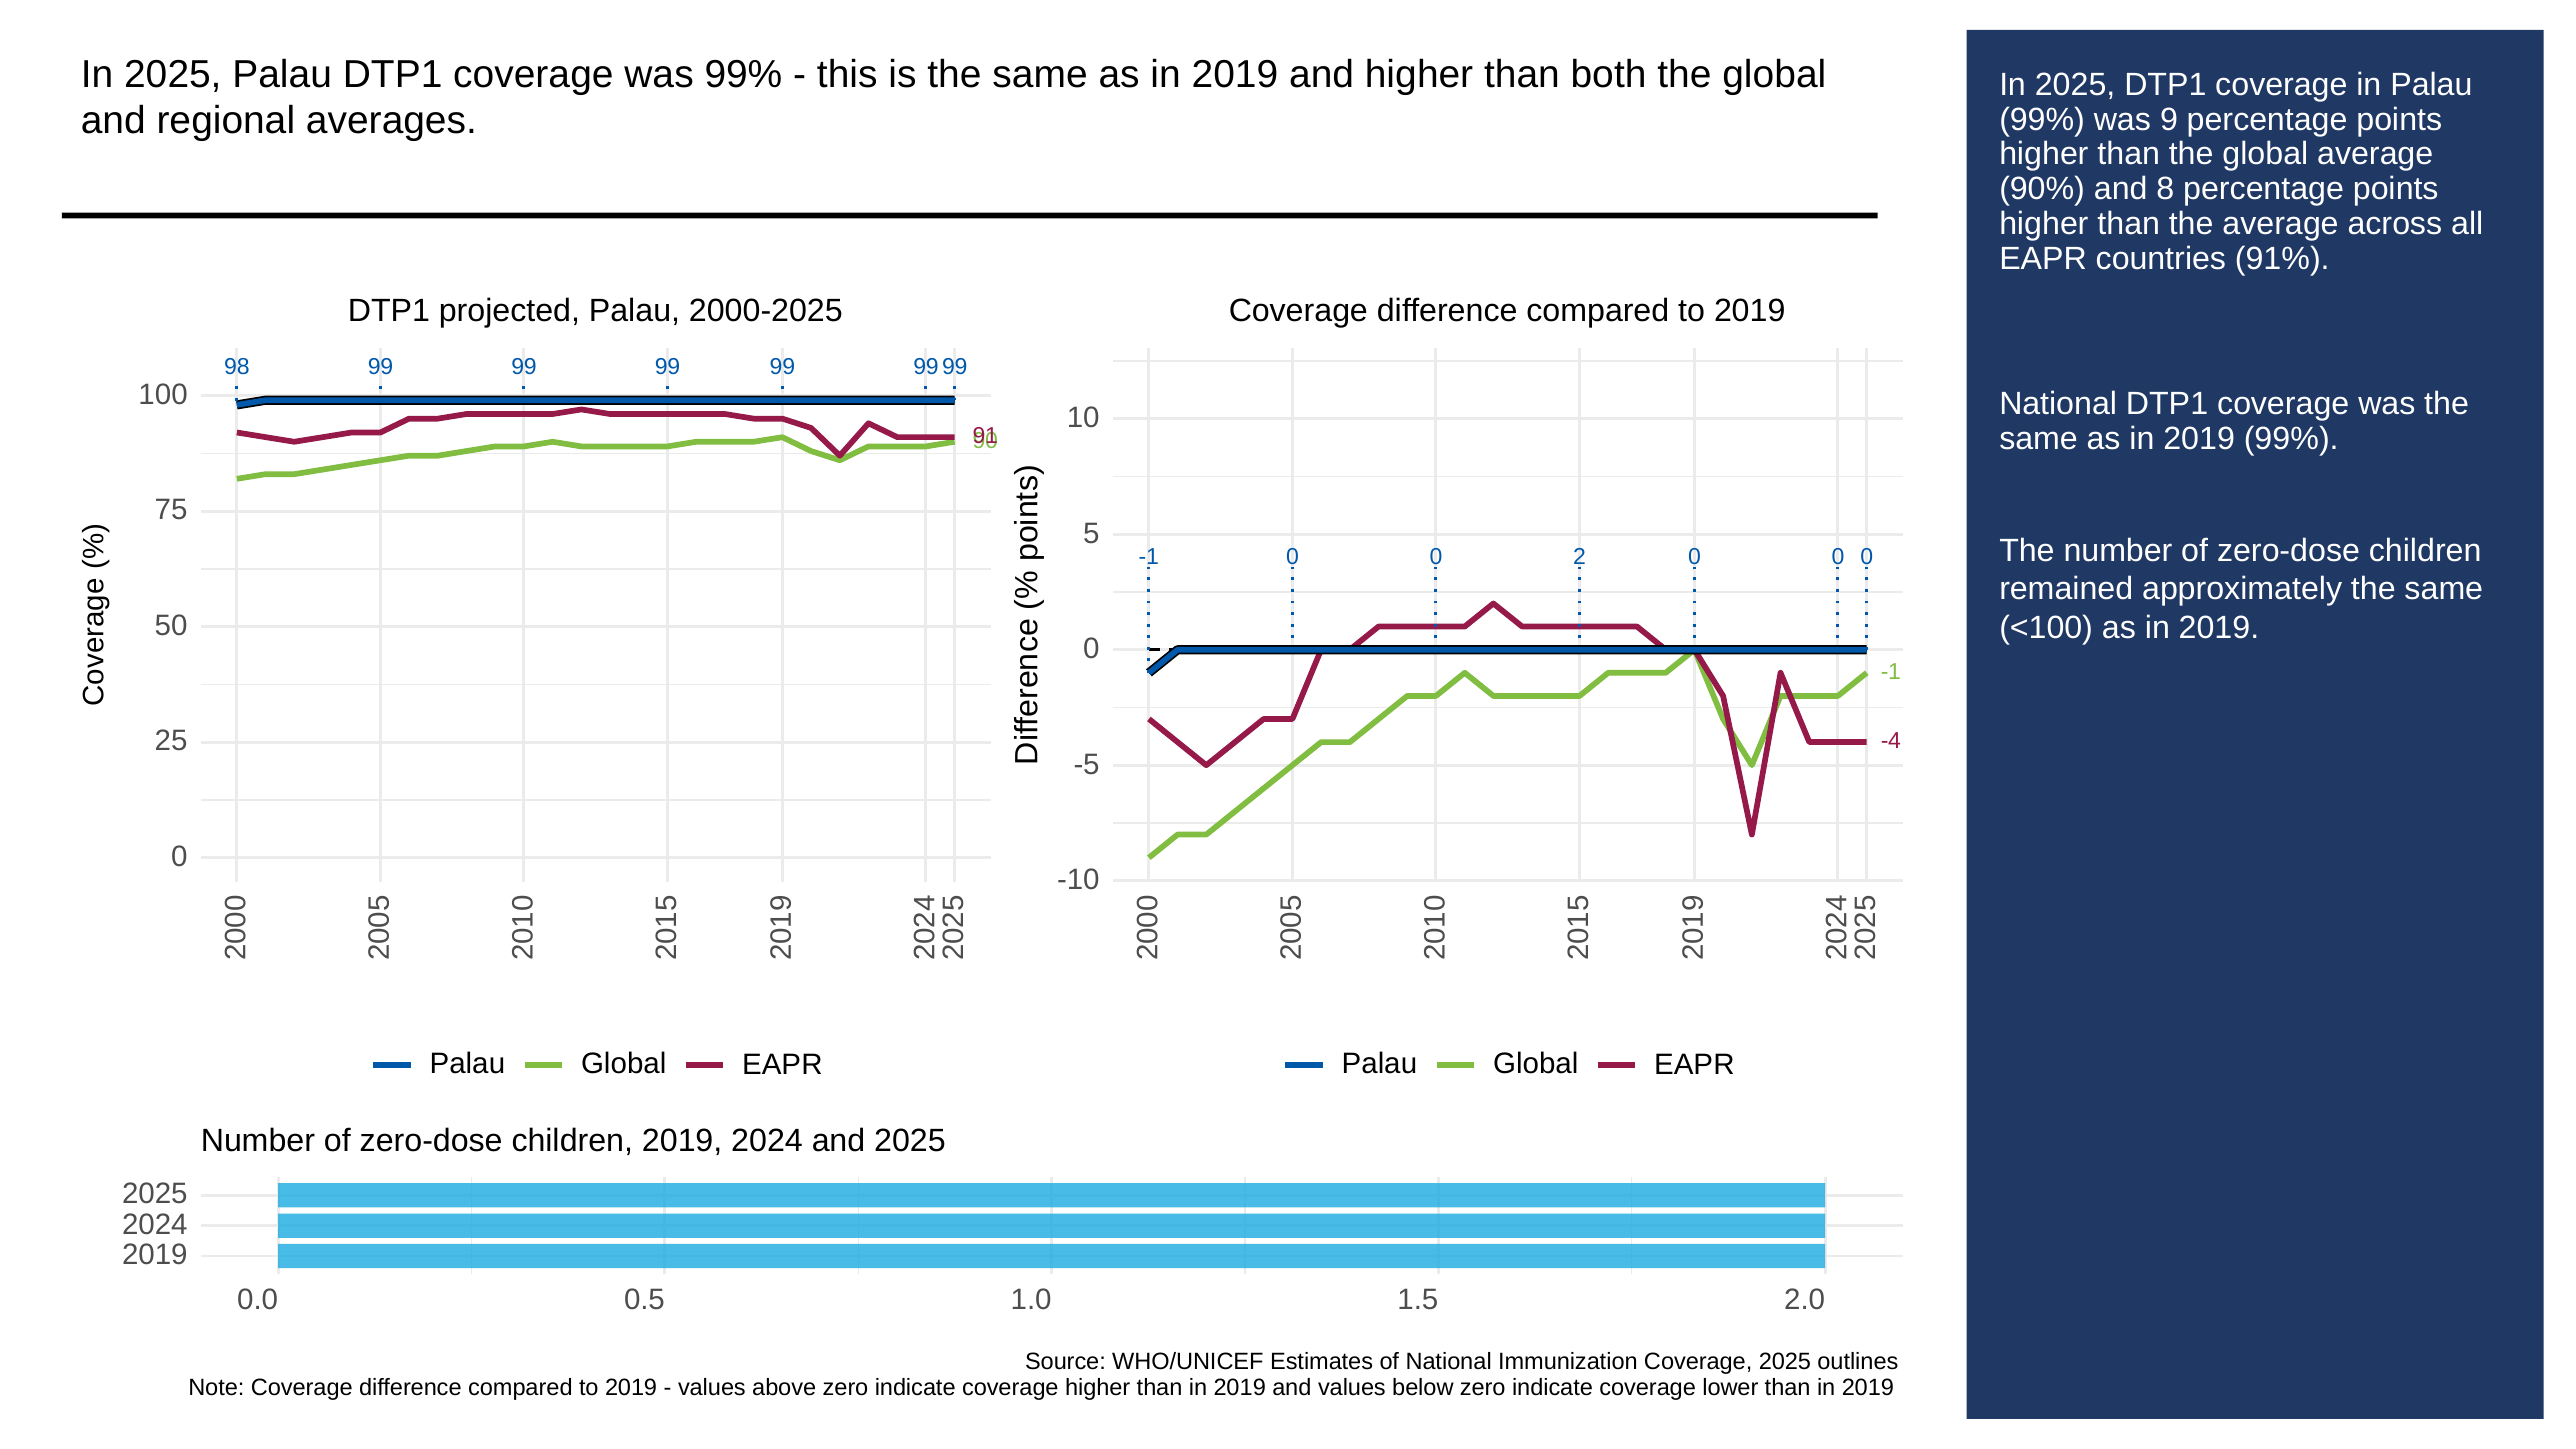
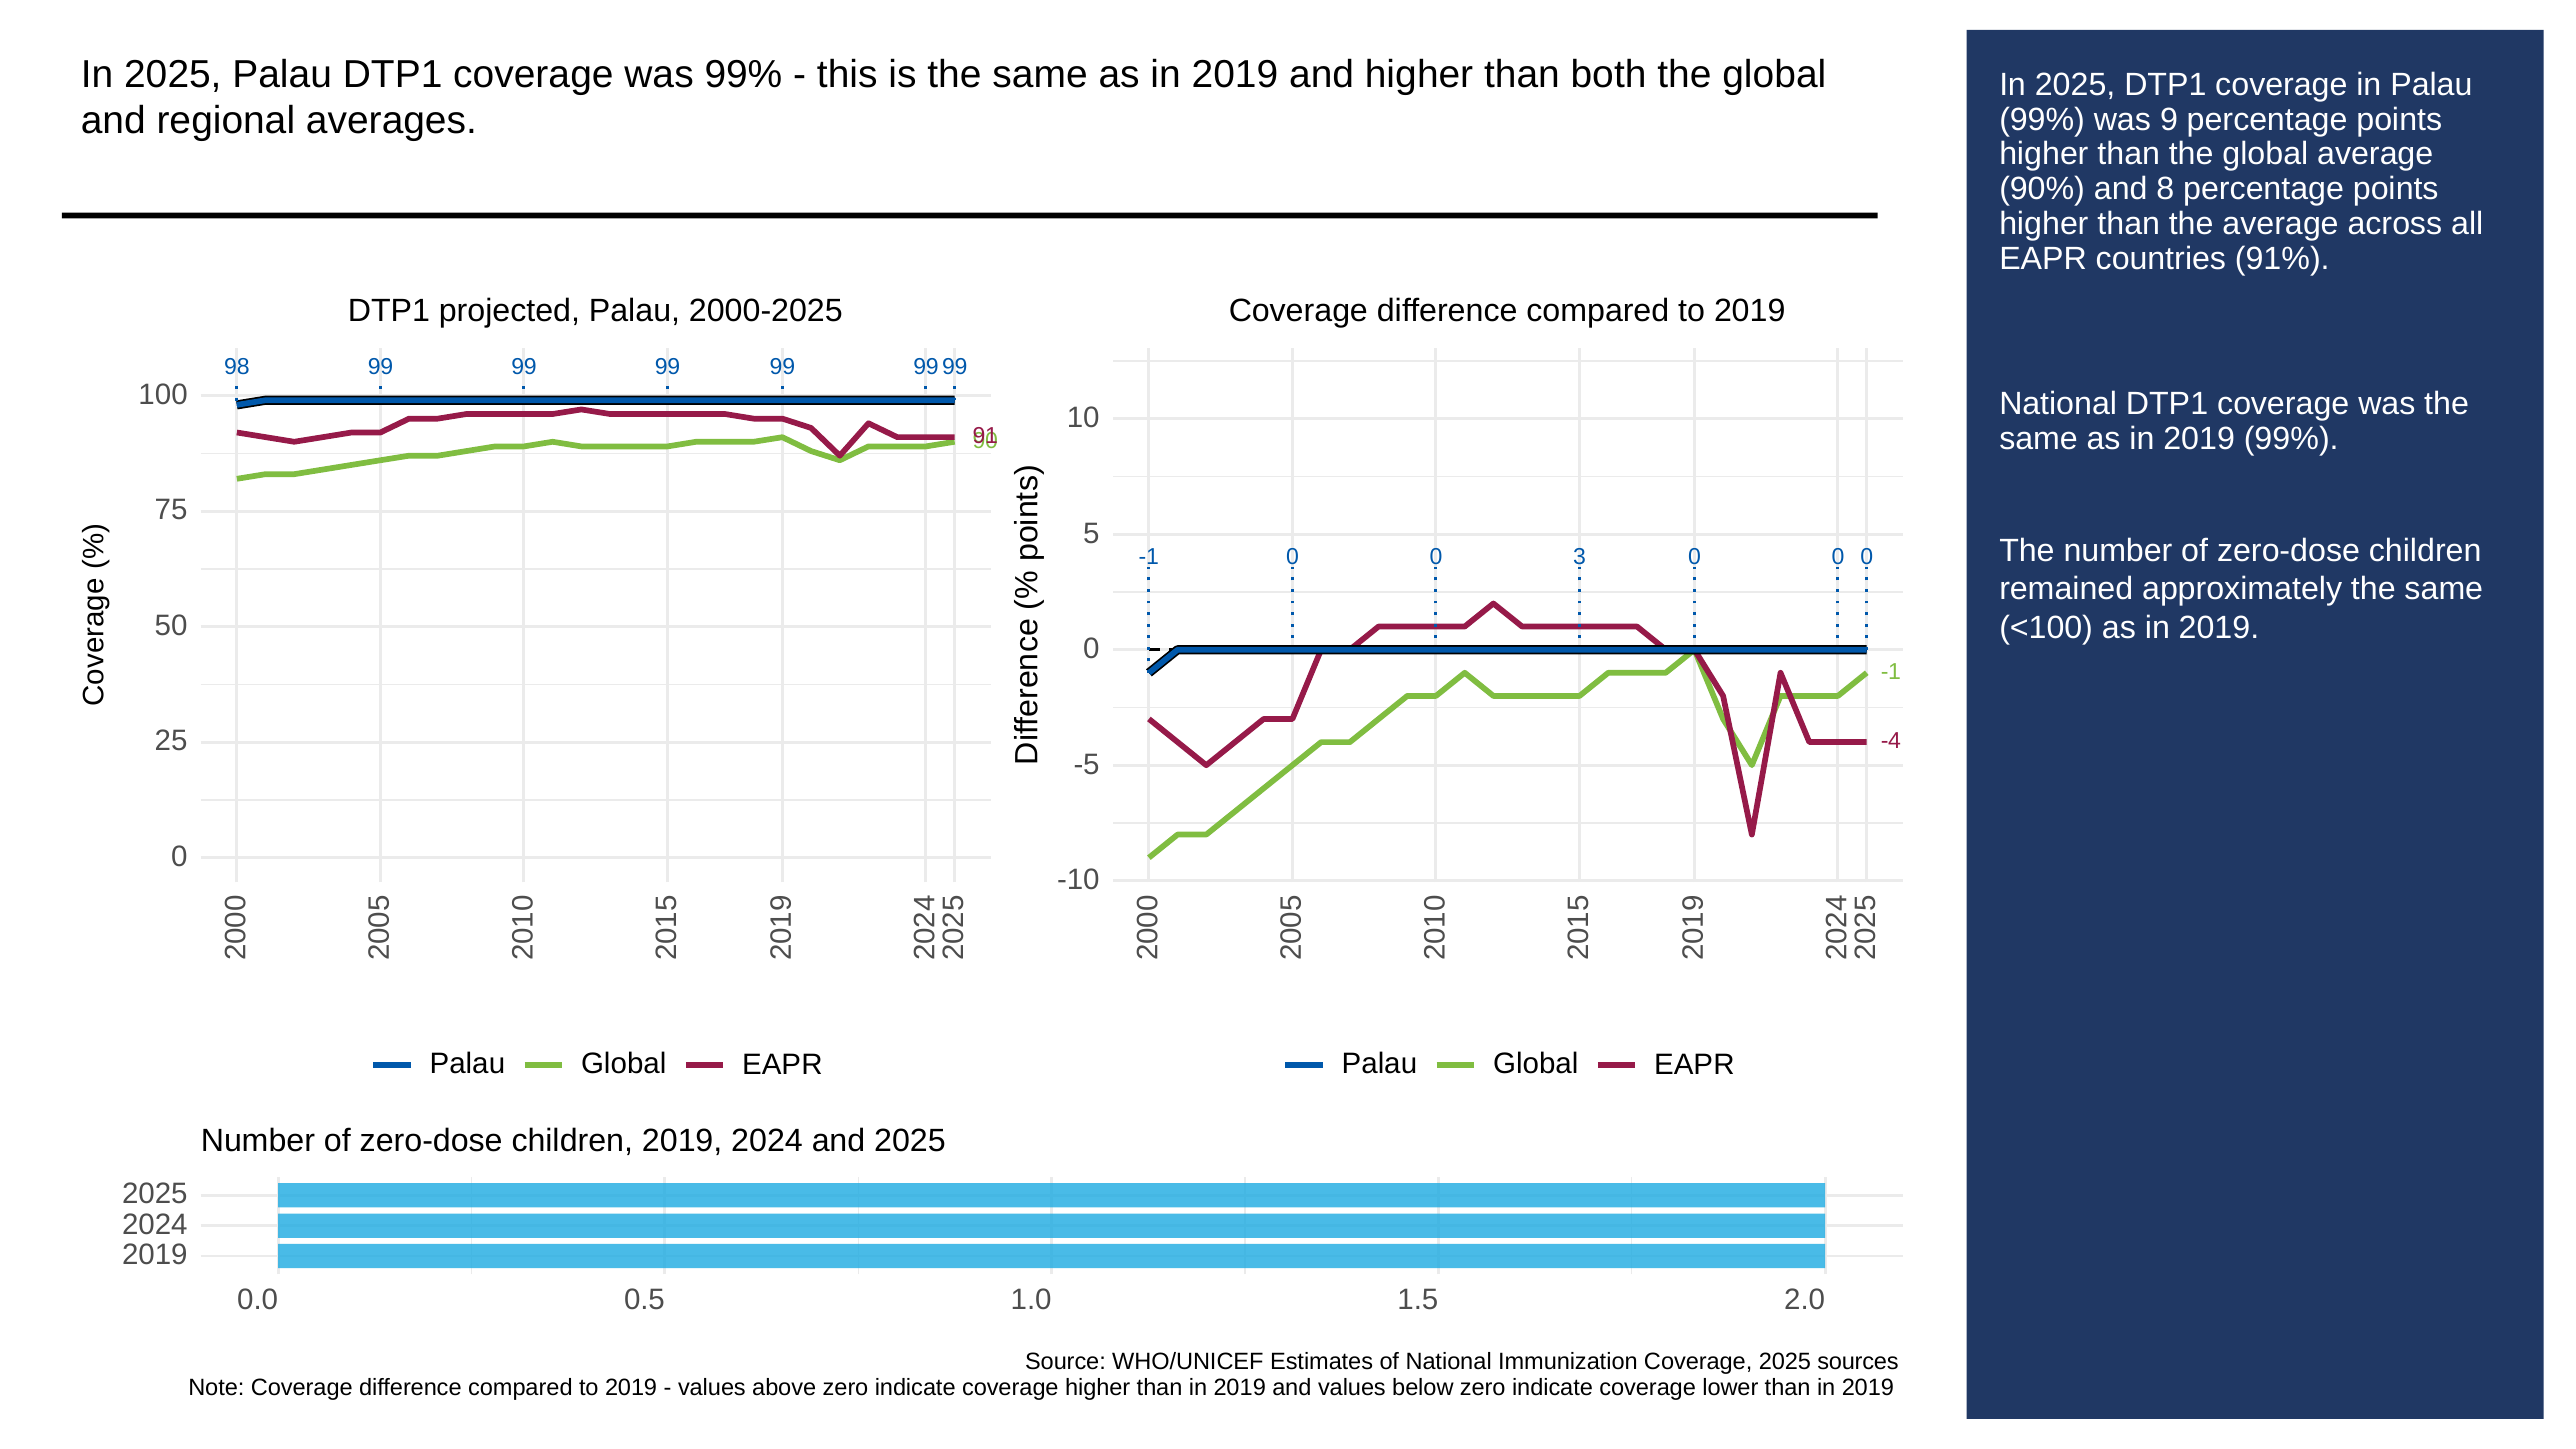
-1 0 0 2: 2 -> 3 (1580, 556)
outlines: outlines -> sources (1858, 1362)
